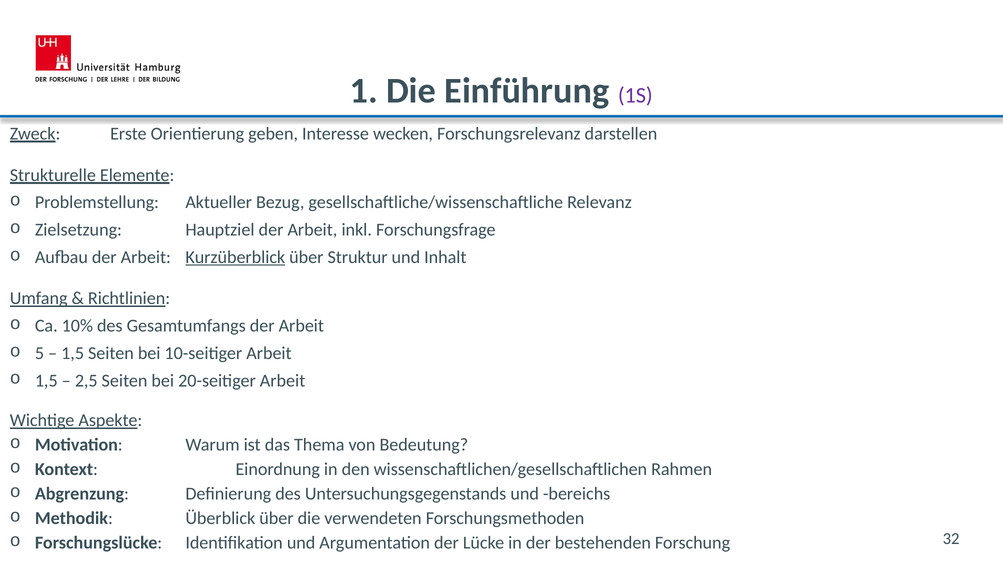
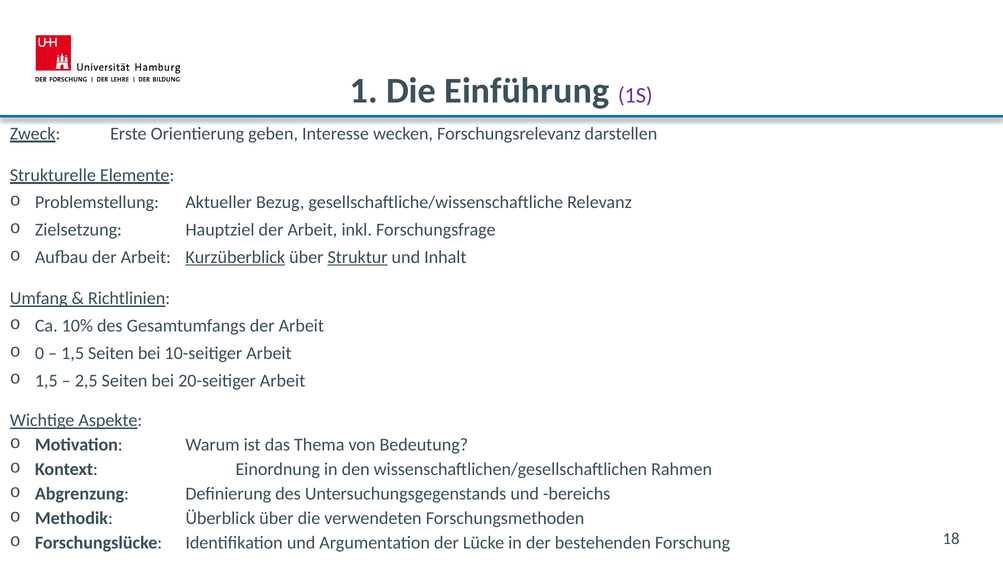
Struktur underline: none -> present (358, 257)
5: 5 -> 0 (40, 353)
32: 32 -> 18 (951, 539)
